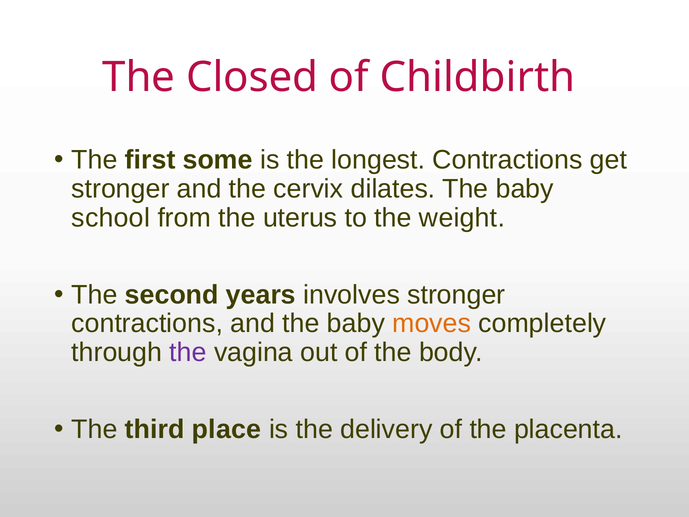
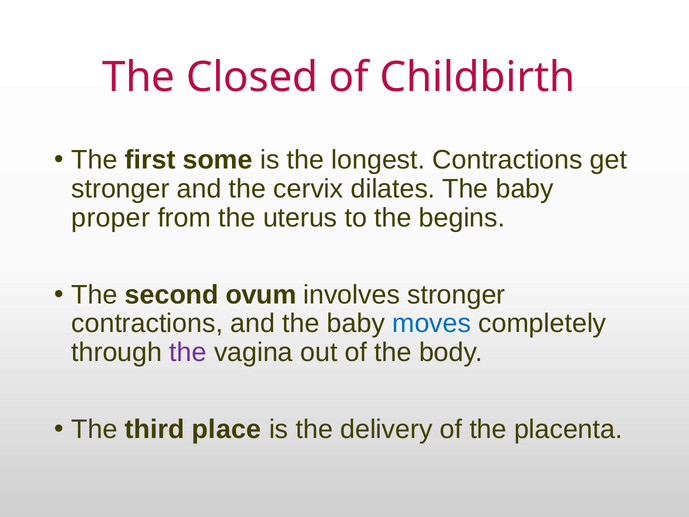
school: school -> proper (111, 218)
weight: weight -> begins (462, 218)
years: years -> ovum (261, 295)
moves colour: orange -> blue (432, 323)
